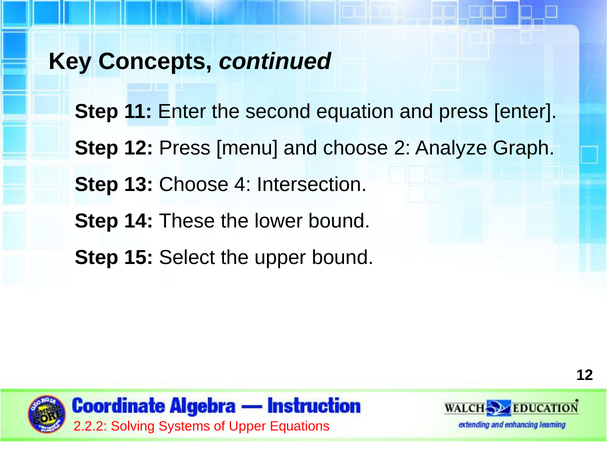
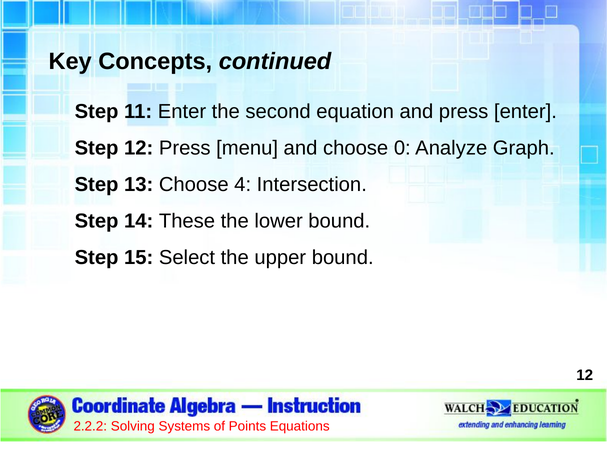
2: 2 -> 0 (402, 148)
of Upper: Upper -> Points (247, 427)
